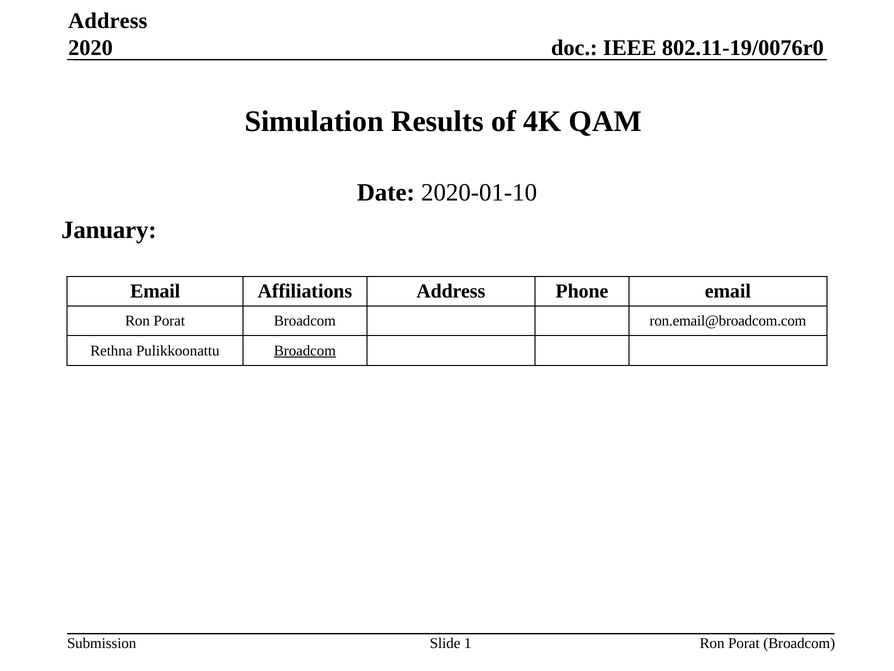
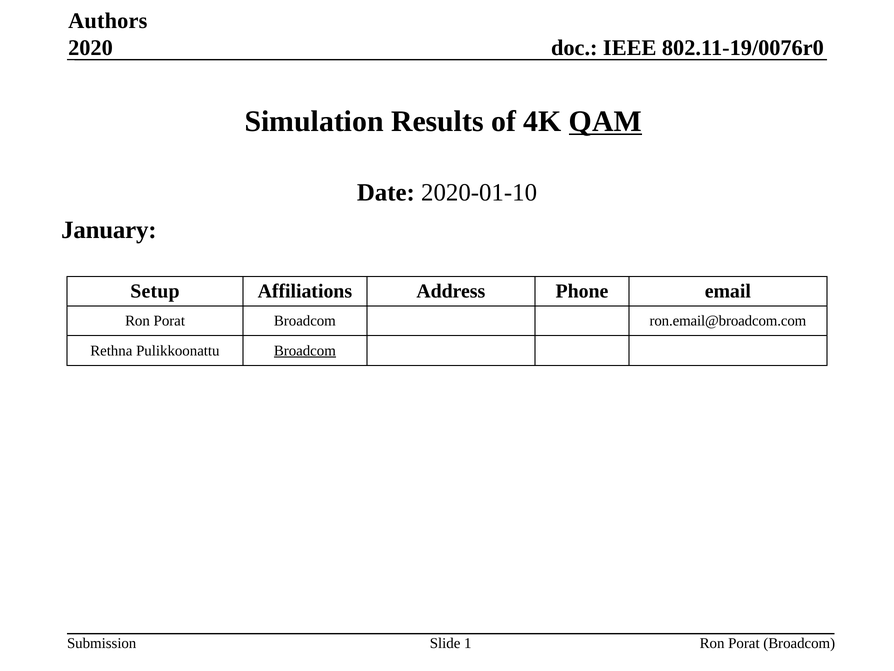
Address: Address -> Authors (108, 21)
QAM underline: none -> present (605, 121)
Email: Email -> Setup (155, 291)
